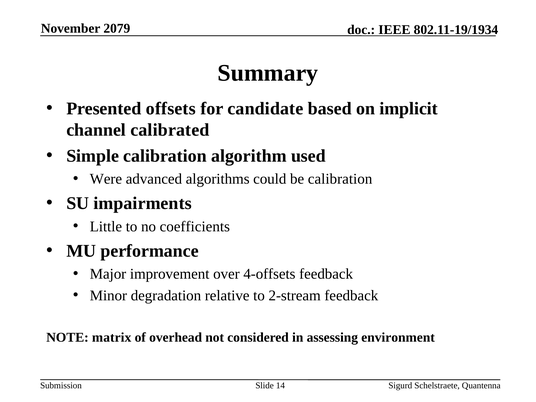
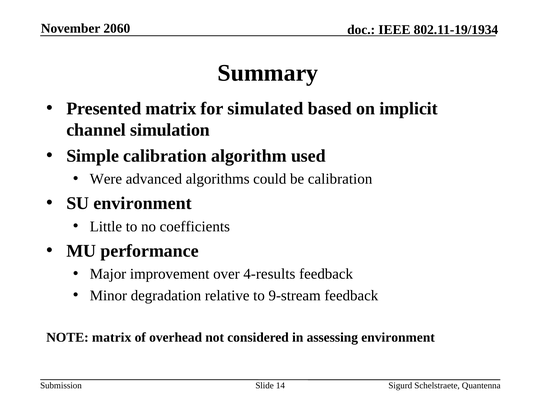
2079: 2079 -> 2060 (117, 28)
Presented offsets: offsets -> matrix (171, 108)
candidate: candidate -> simulated (265, 108)
calibrated: calibrated -> simulation (170, 130)
SU impairments: impairments -> environment (143, 203)
4-offsets: 4-offsets -> 4-results (269, 274)
2-stream: 2-stream -> 9-stream (295, 296)
